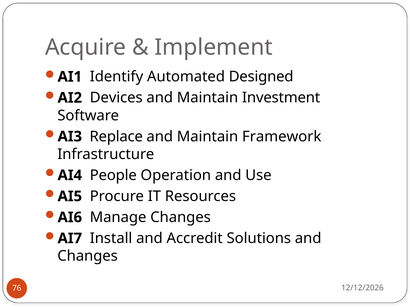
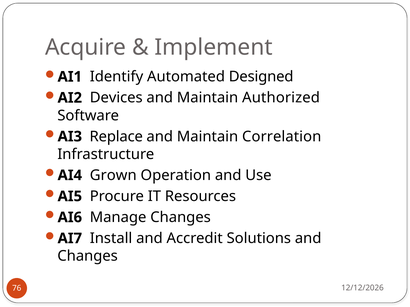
Investment: Investment -> Authorized (281, 98)
Framework: Framework -> Correlation (282, 137)
People: People -> Grown (113, 176)
